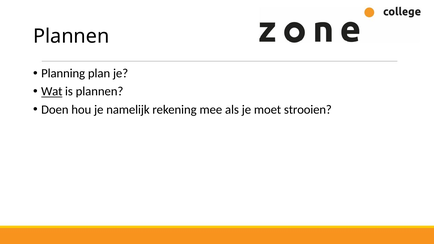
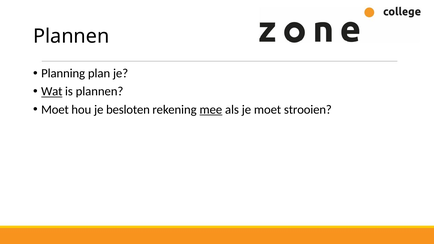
Doen: Doen -> Moet (55, 110)
namelijk: namelijk -> besloten (128, 110)
mee underline: none -> present (211, 110)
